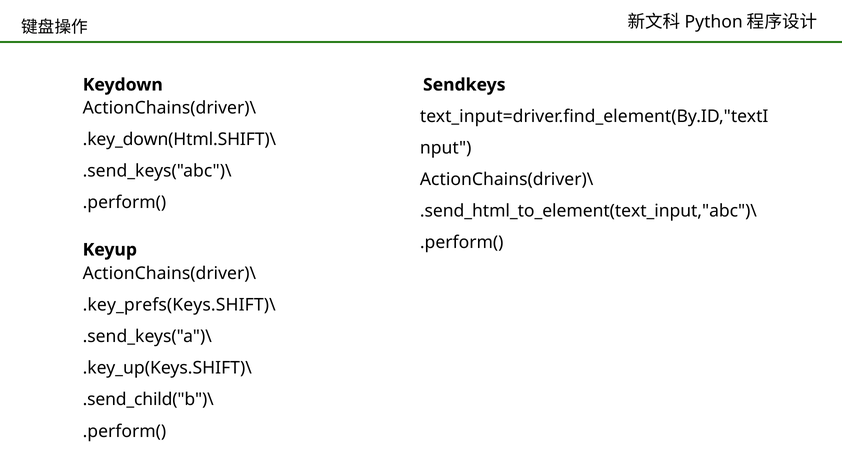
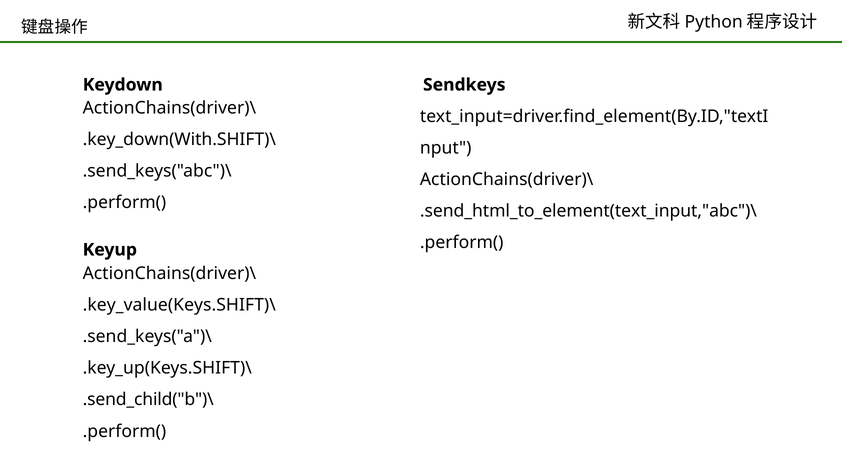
.key_down(Html.SHIFT)\: .key_down(Html.SHIFT)\ -> .key_down(With.SHIFT)\ (179, 140)
.key_prefs(Keys.SHIFT)\: .key_prefs(Keys.SHIFT)\ -> .key_value(Keys.SHIFT)\ (179, 306)
